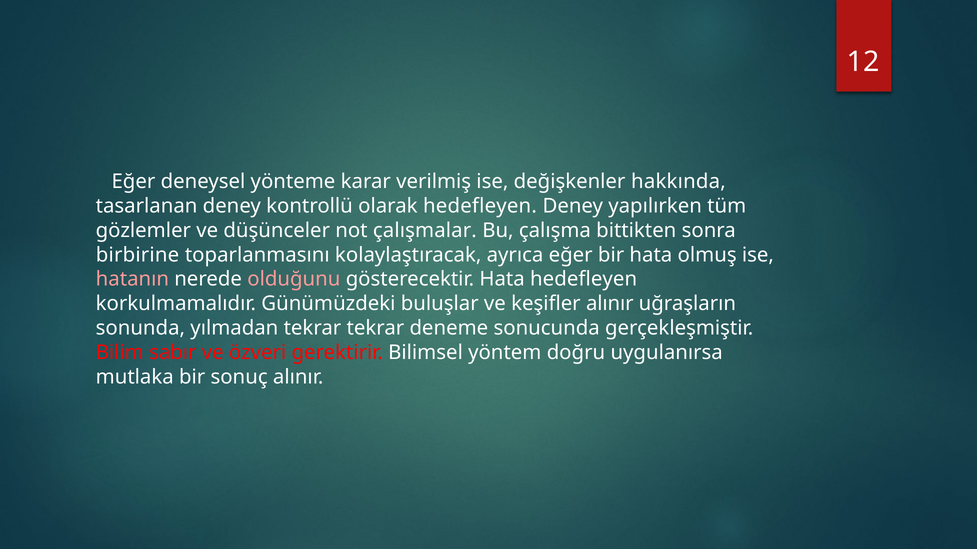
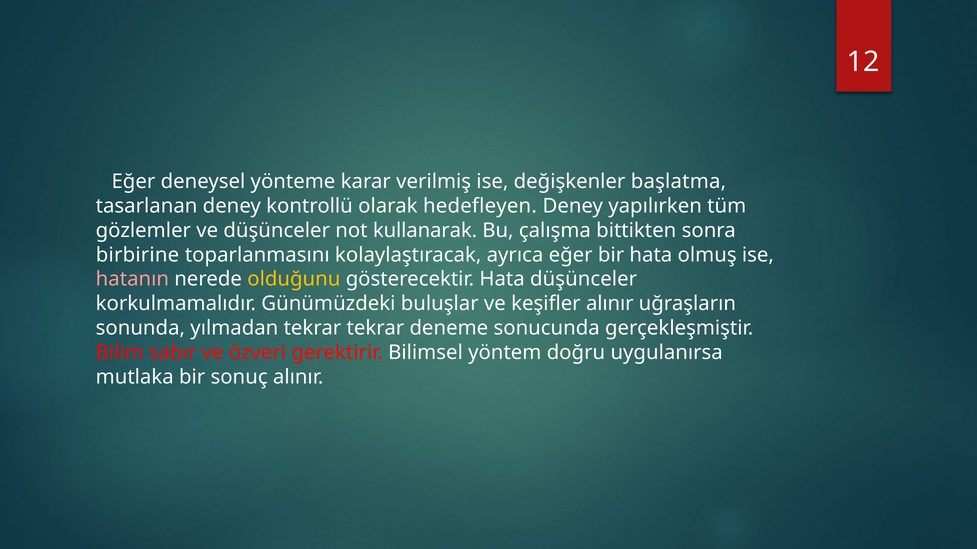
hakkında: hakkında -> başlatma (678, 182)
çalışmalar: çalışmalar -> kullanarak (425, 231)
olduğunu colour: pink -> yellow (294, 280)
Hata hedefleyen: hedefleyen -> düşünceler (584, 280)
